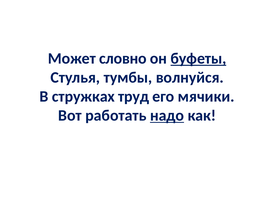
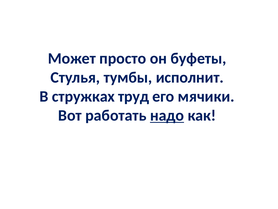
словно: словно -> просто (123, 58)
буфеты underline: present -> none (198, 58)
волнуйся: волнуйся -> исполнит (190, 77)
